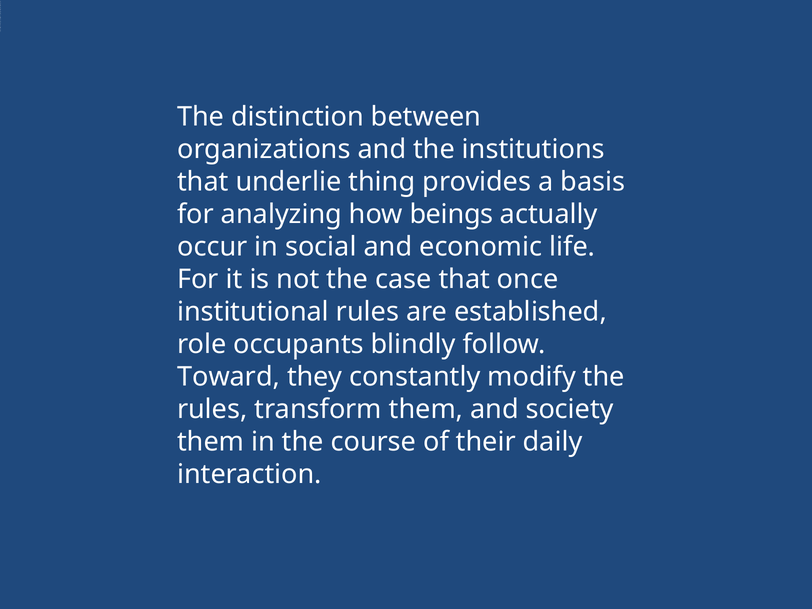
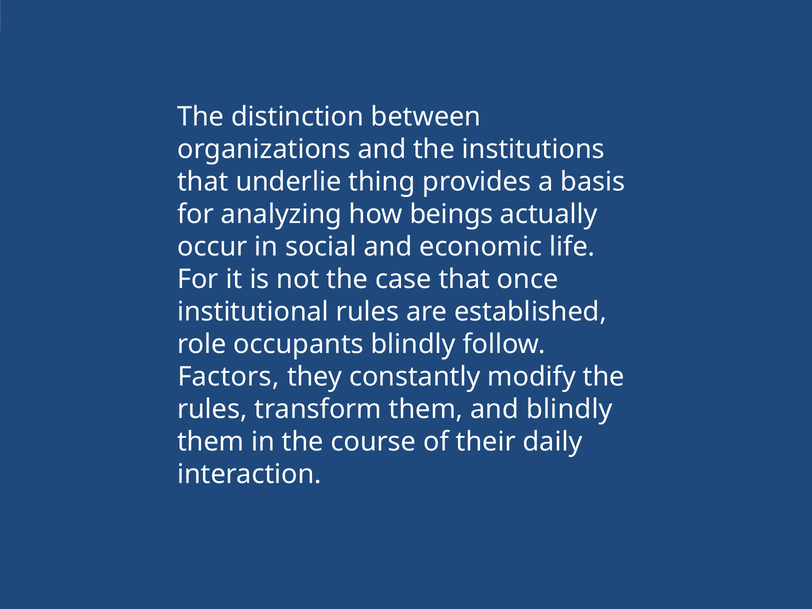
Toward: Toward -> Factors (228, 377)
and society: society -> blindly (569, 409)
